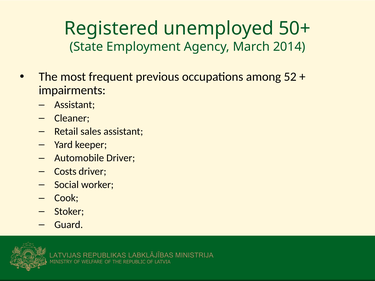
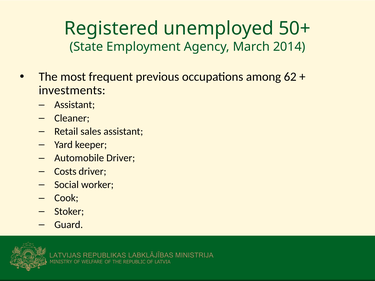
52: 52 -> 62 (290, 77)
impairments: impairments -> investments (72, 90)
